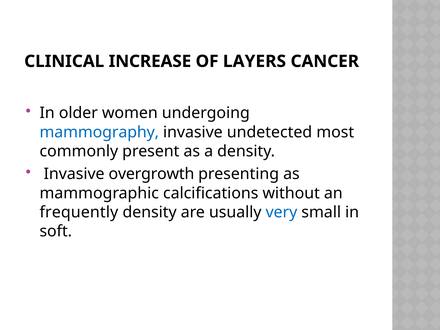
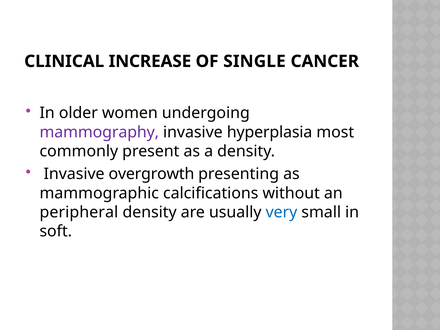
LAYERS: LAYERS -> SINGLE (254, 61)
mammography colour: blue -> purple (99, 132)
undetected: undetected -> hyperplasia (270, 132)
frequently: frequently -> peripheral (79, 212)
